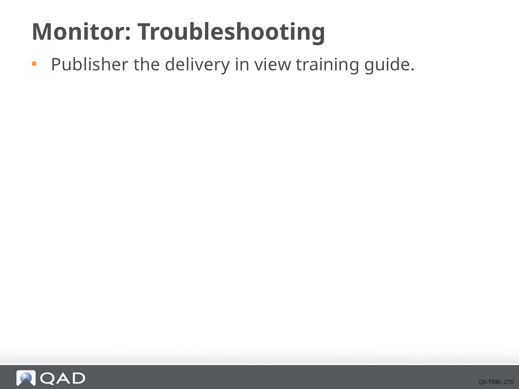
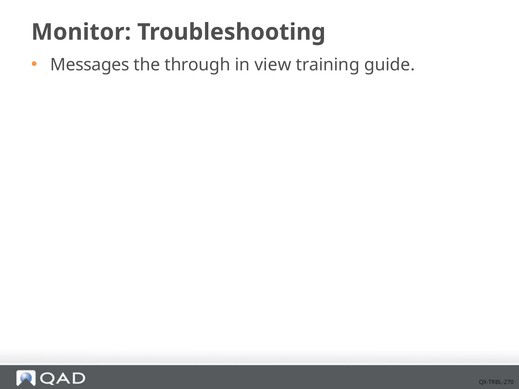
Publisher: Publisher -> Messages (90, 65)
delivery: delivery -> through (198, 65)
